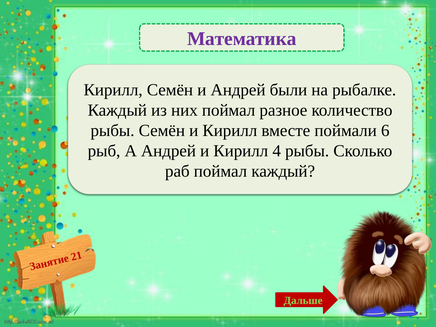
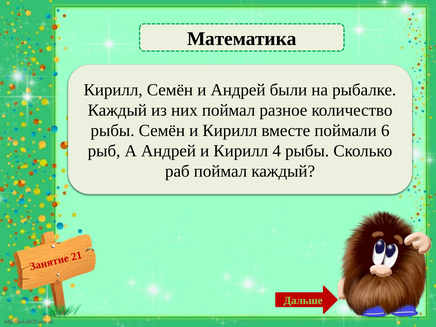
Математика colour: purple -> black (242, 39)
